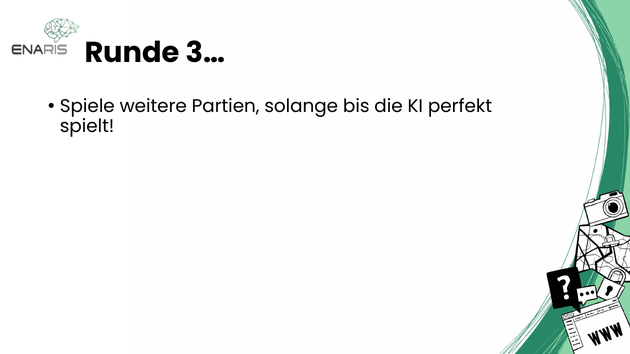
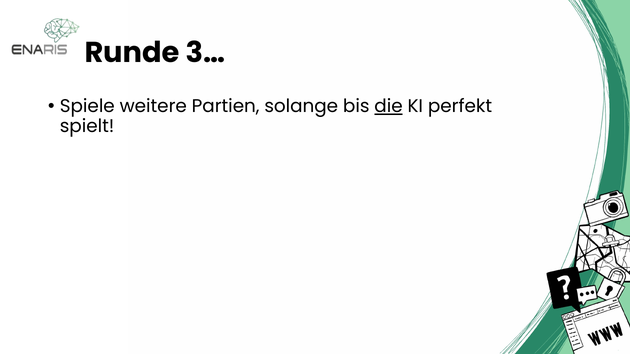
die underline: none -> present (389, 107)
